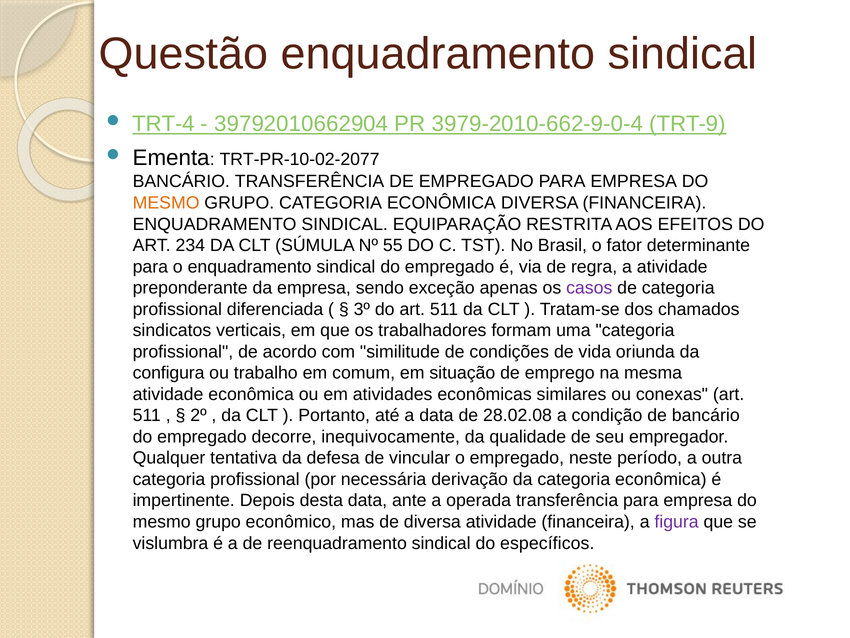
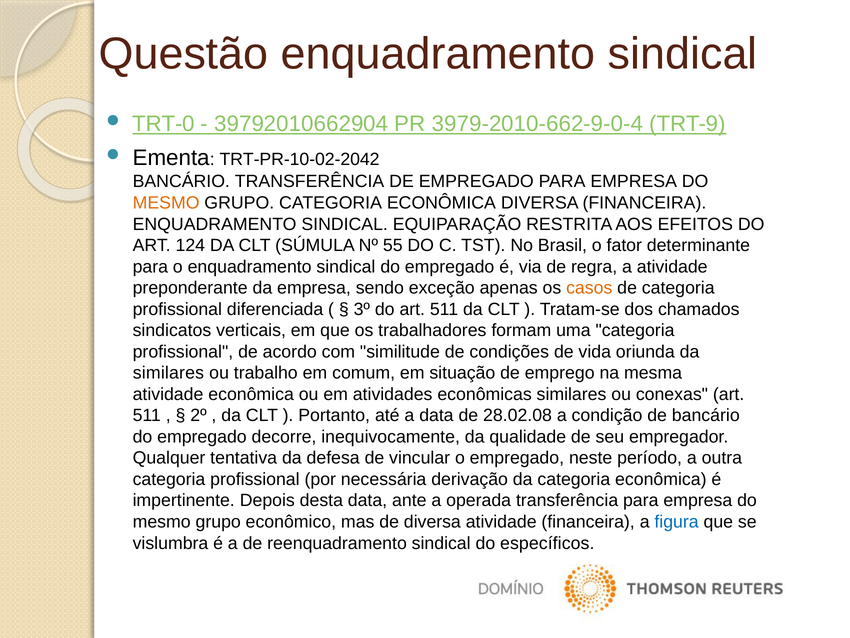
TRT-4: TRT-4 -> TRT-0 (164, 124)
TRT-PR-10-02-2077: TRT-PR-10-02-2077 -> TRT-PR-10-02-2042 (300, 159)
234: 234 -> 124 (190, 245)
casos colour: purple -> orange (589, 288)
configura: configura -> similares (168, 373)
figura colour: purple -> blue (677, 521)
